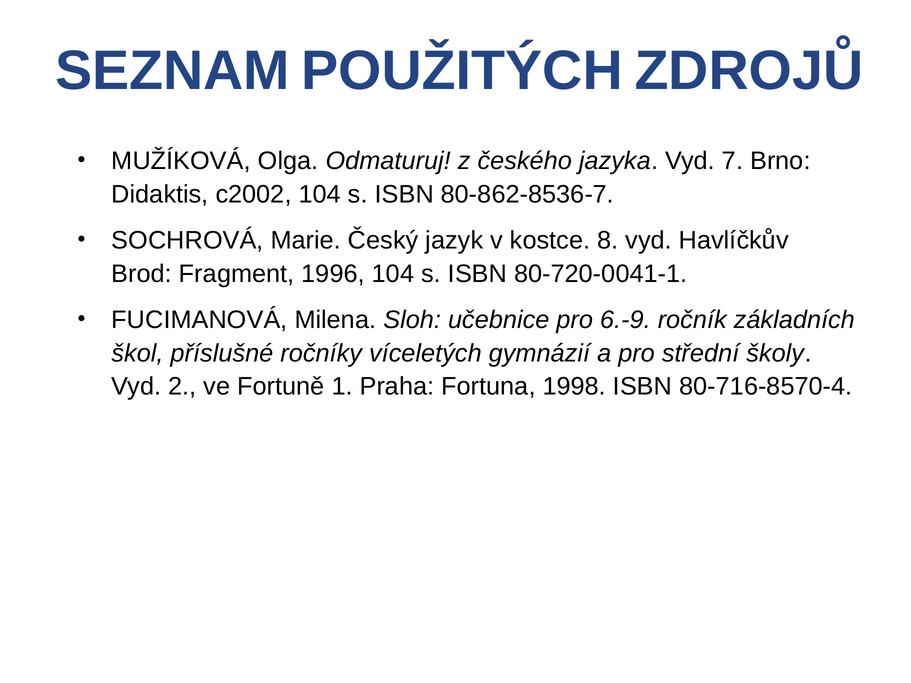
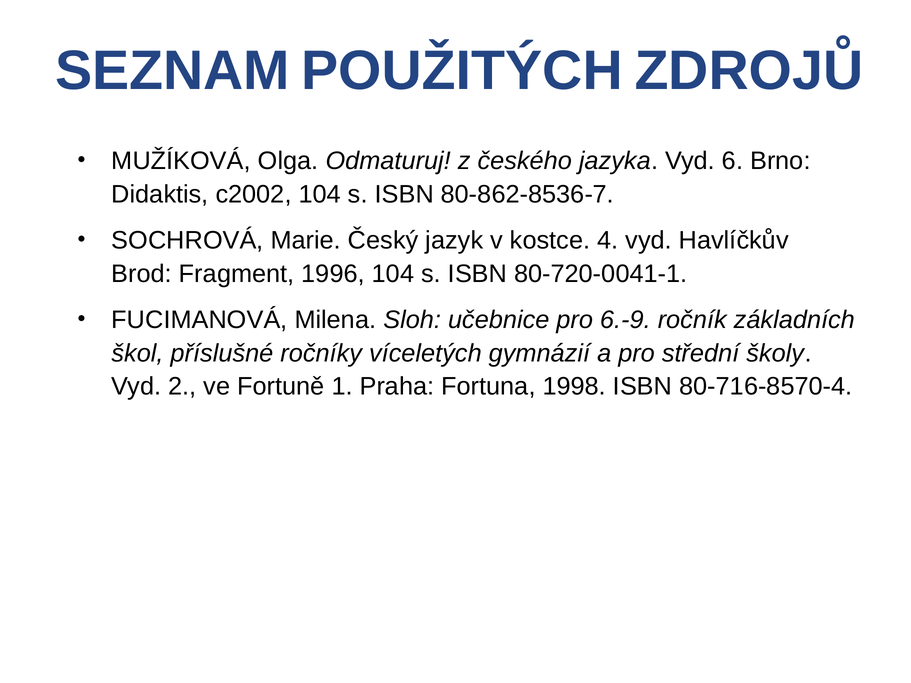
7: 7 -> 6 (733, 161)
8: 8 -> 4 (608, 241)
